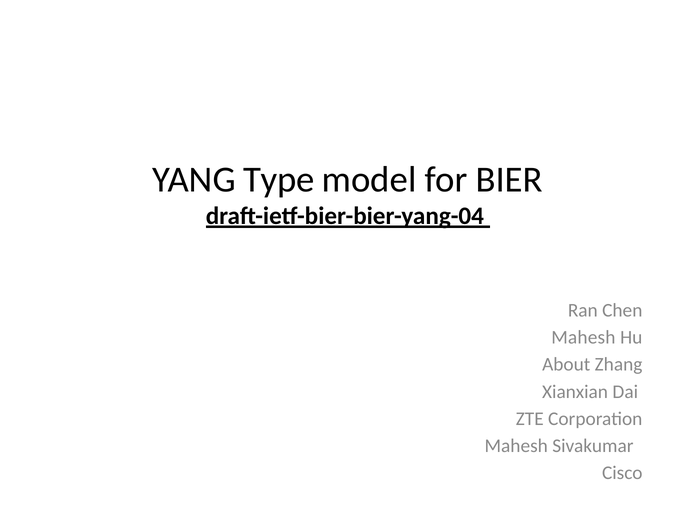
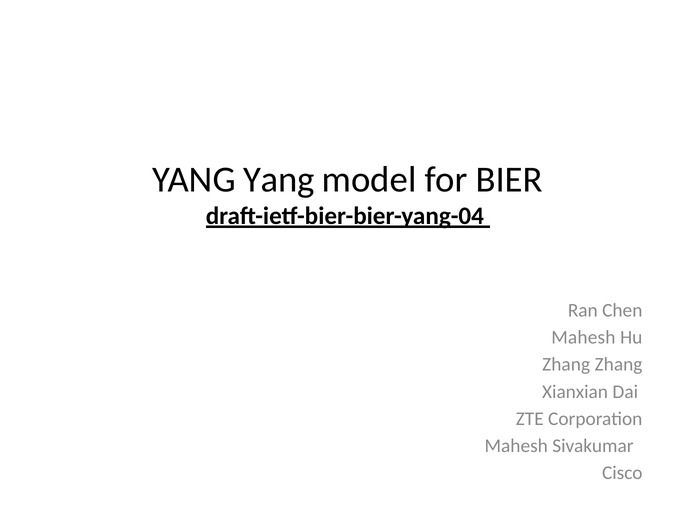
YANG Type: Type -> Yang (279, 180)
About: About -> Zhang (566, 365)
